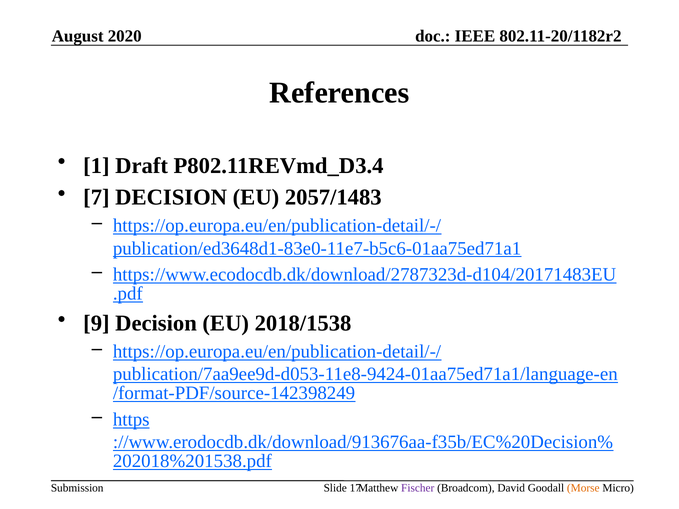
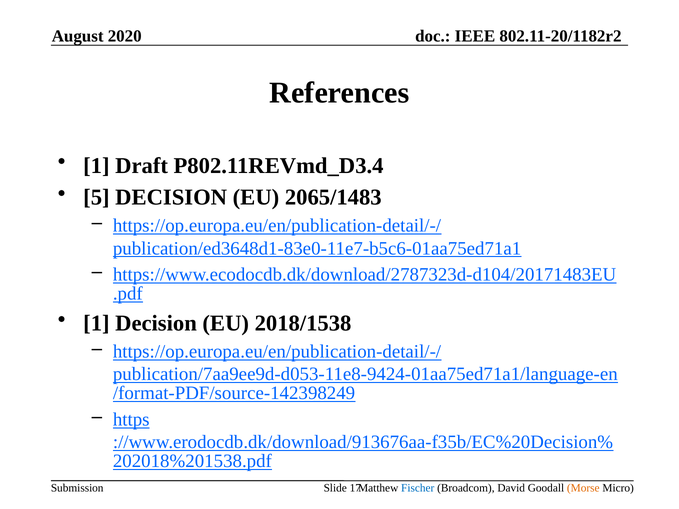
7: 7 -> 5 (96, 197)
2057/1483: 2057/1483 -> 2065/1483 (333, 197)
9: 9 -> 1 (96, 323)
Fischer colour: purple -> blue (418, 488)
